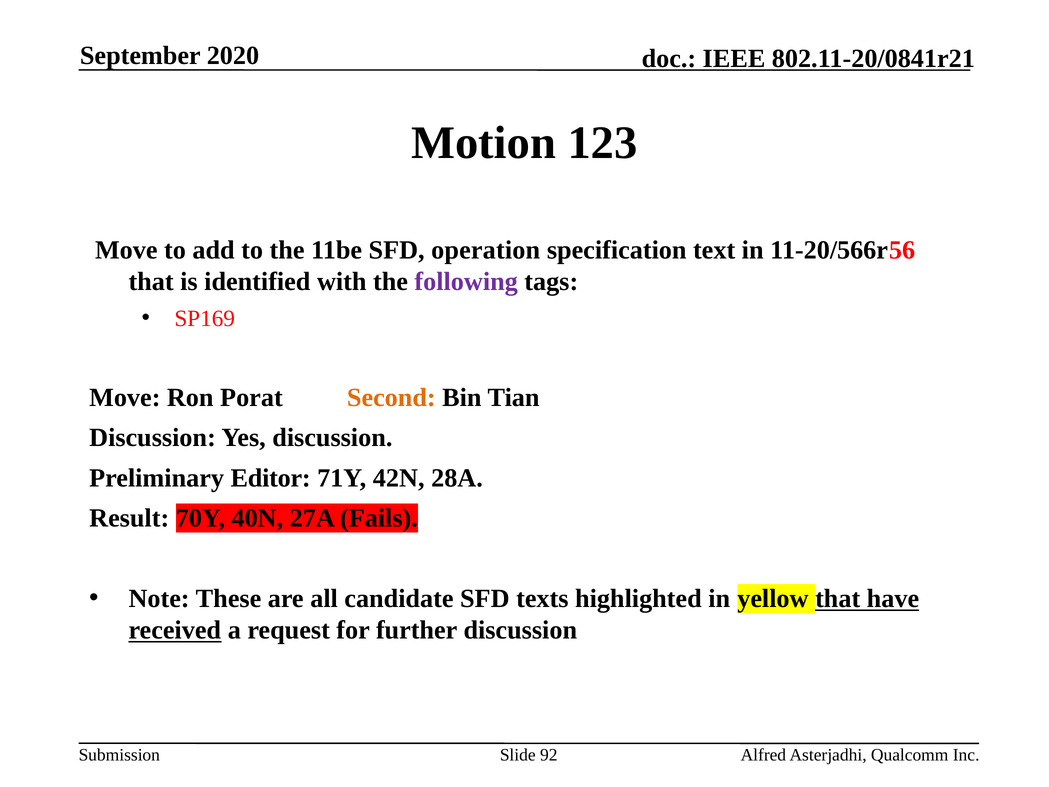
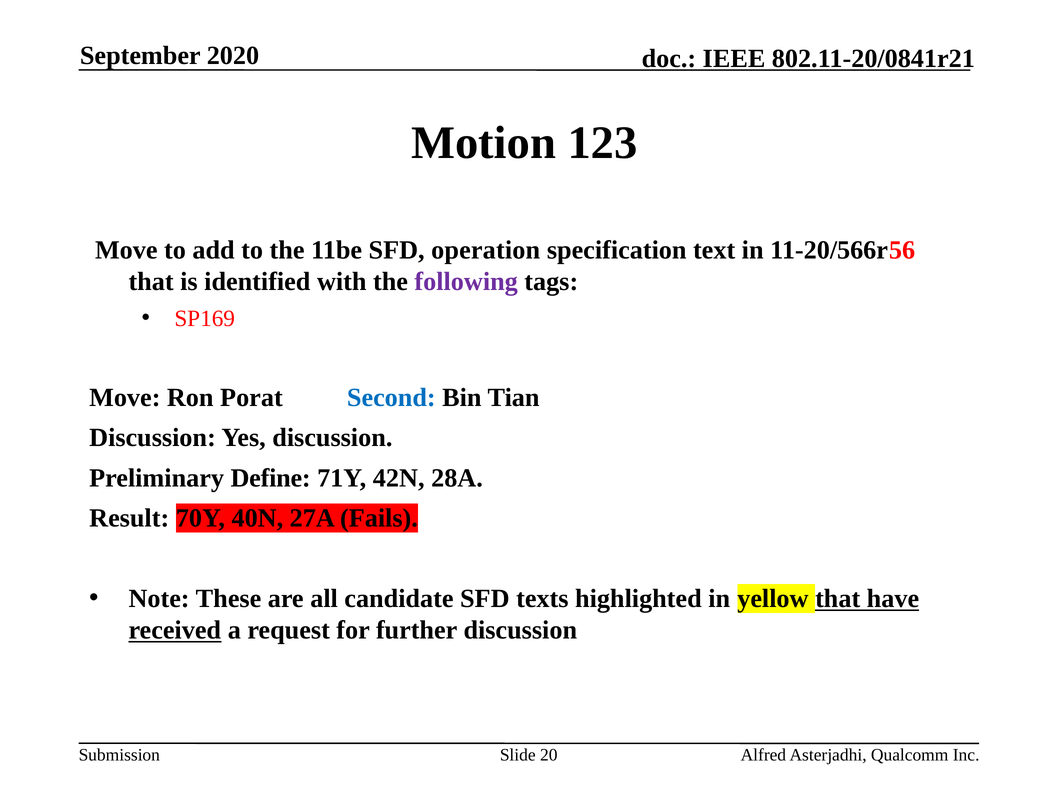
Second colour: orange -> blue (391, 397)
Editor: Editor -> Define (271, 478)
92: 92 -> 20 (549, 755)
